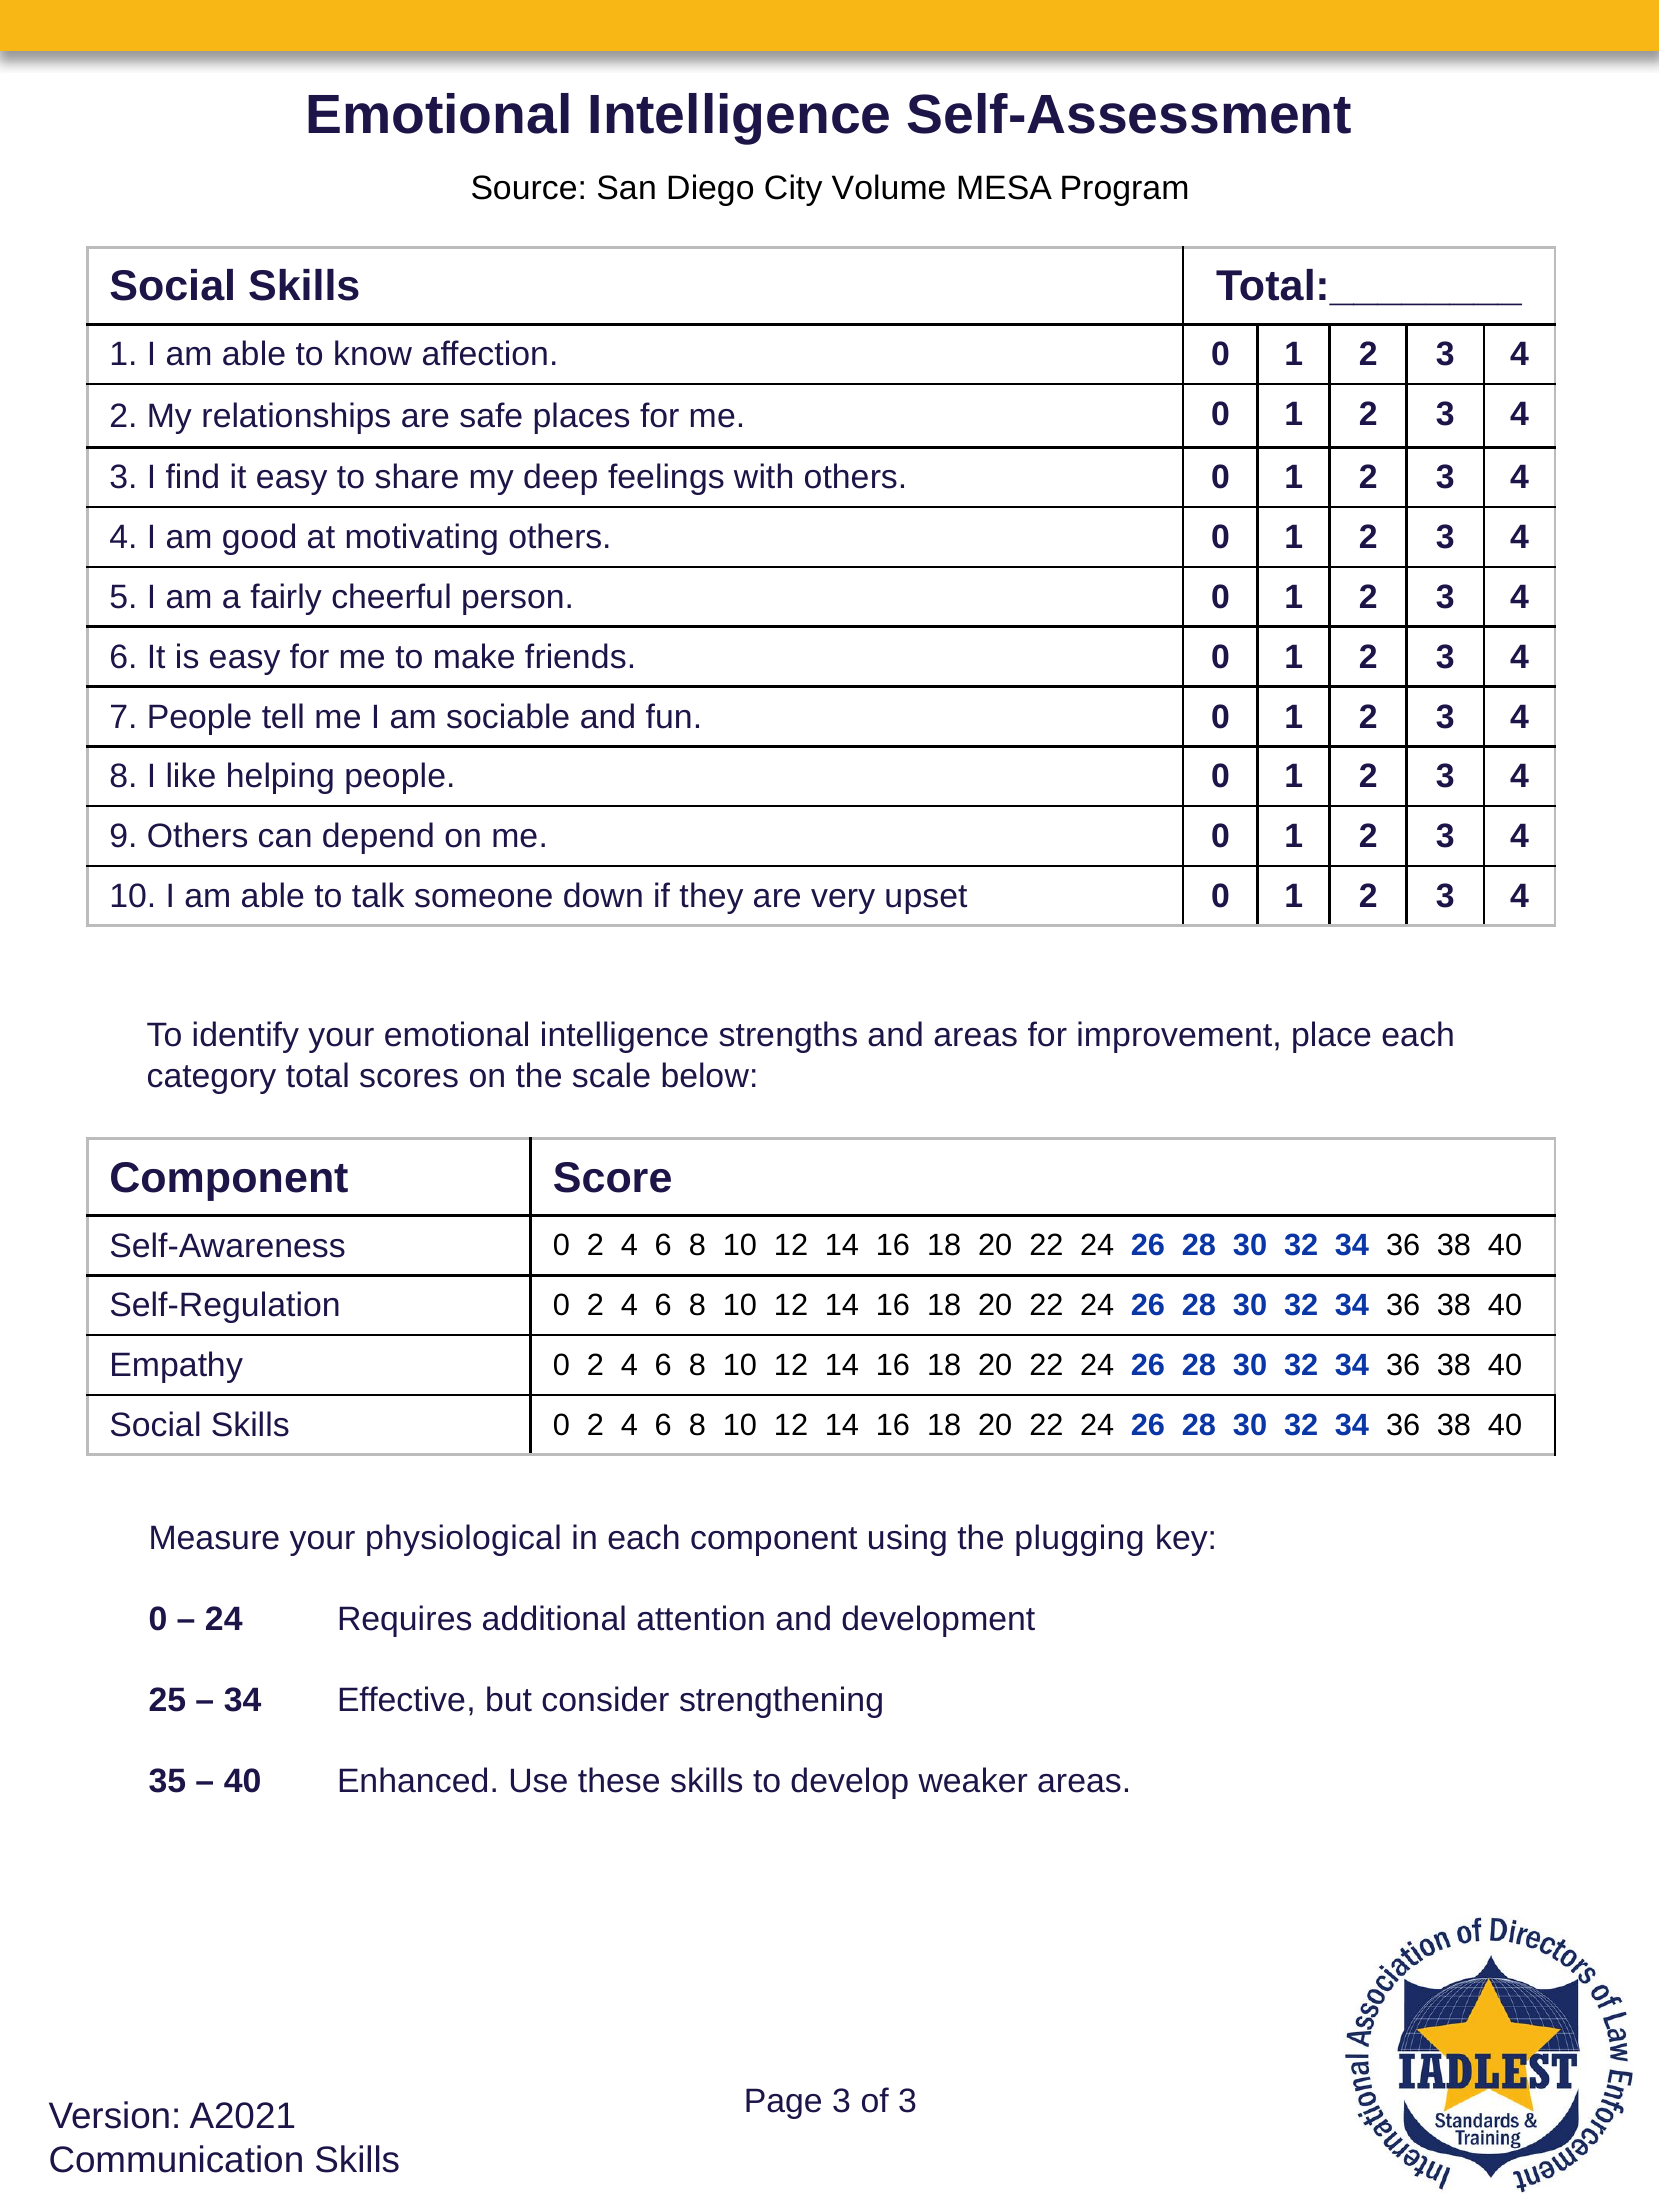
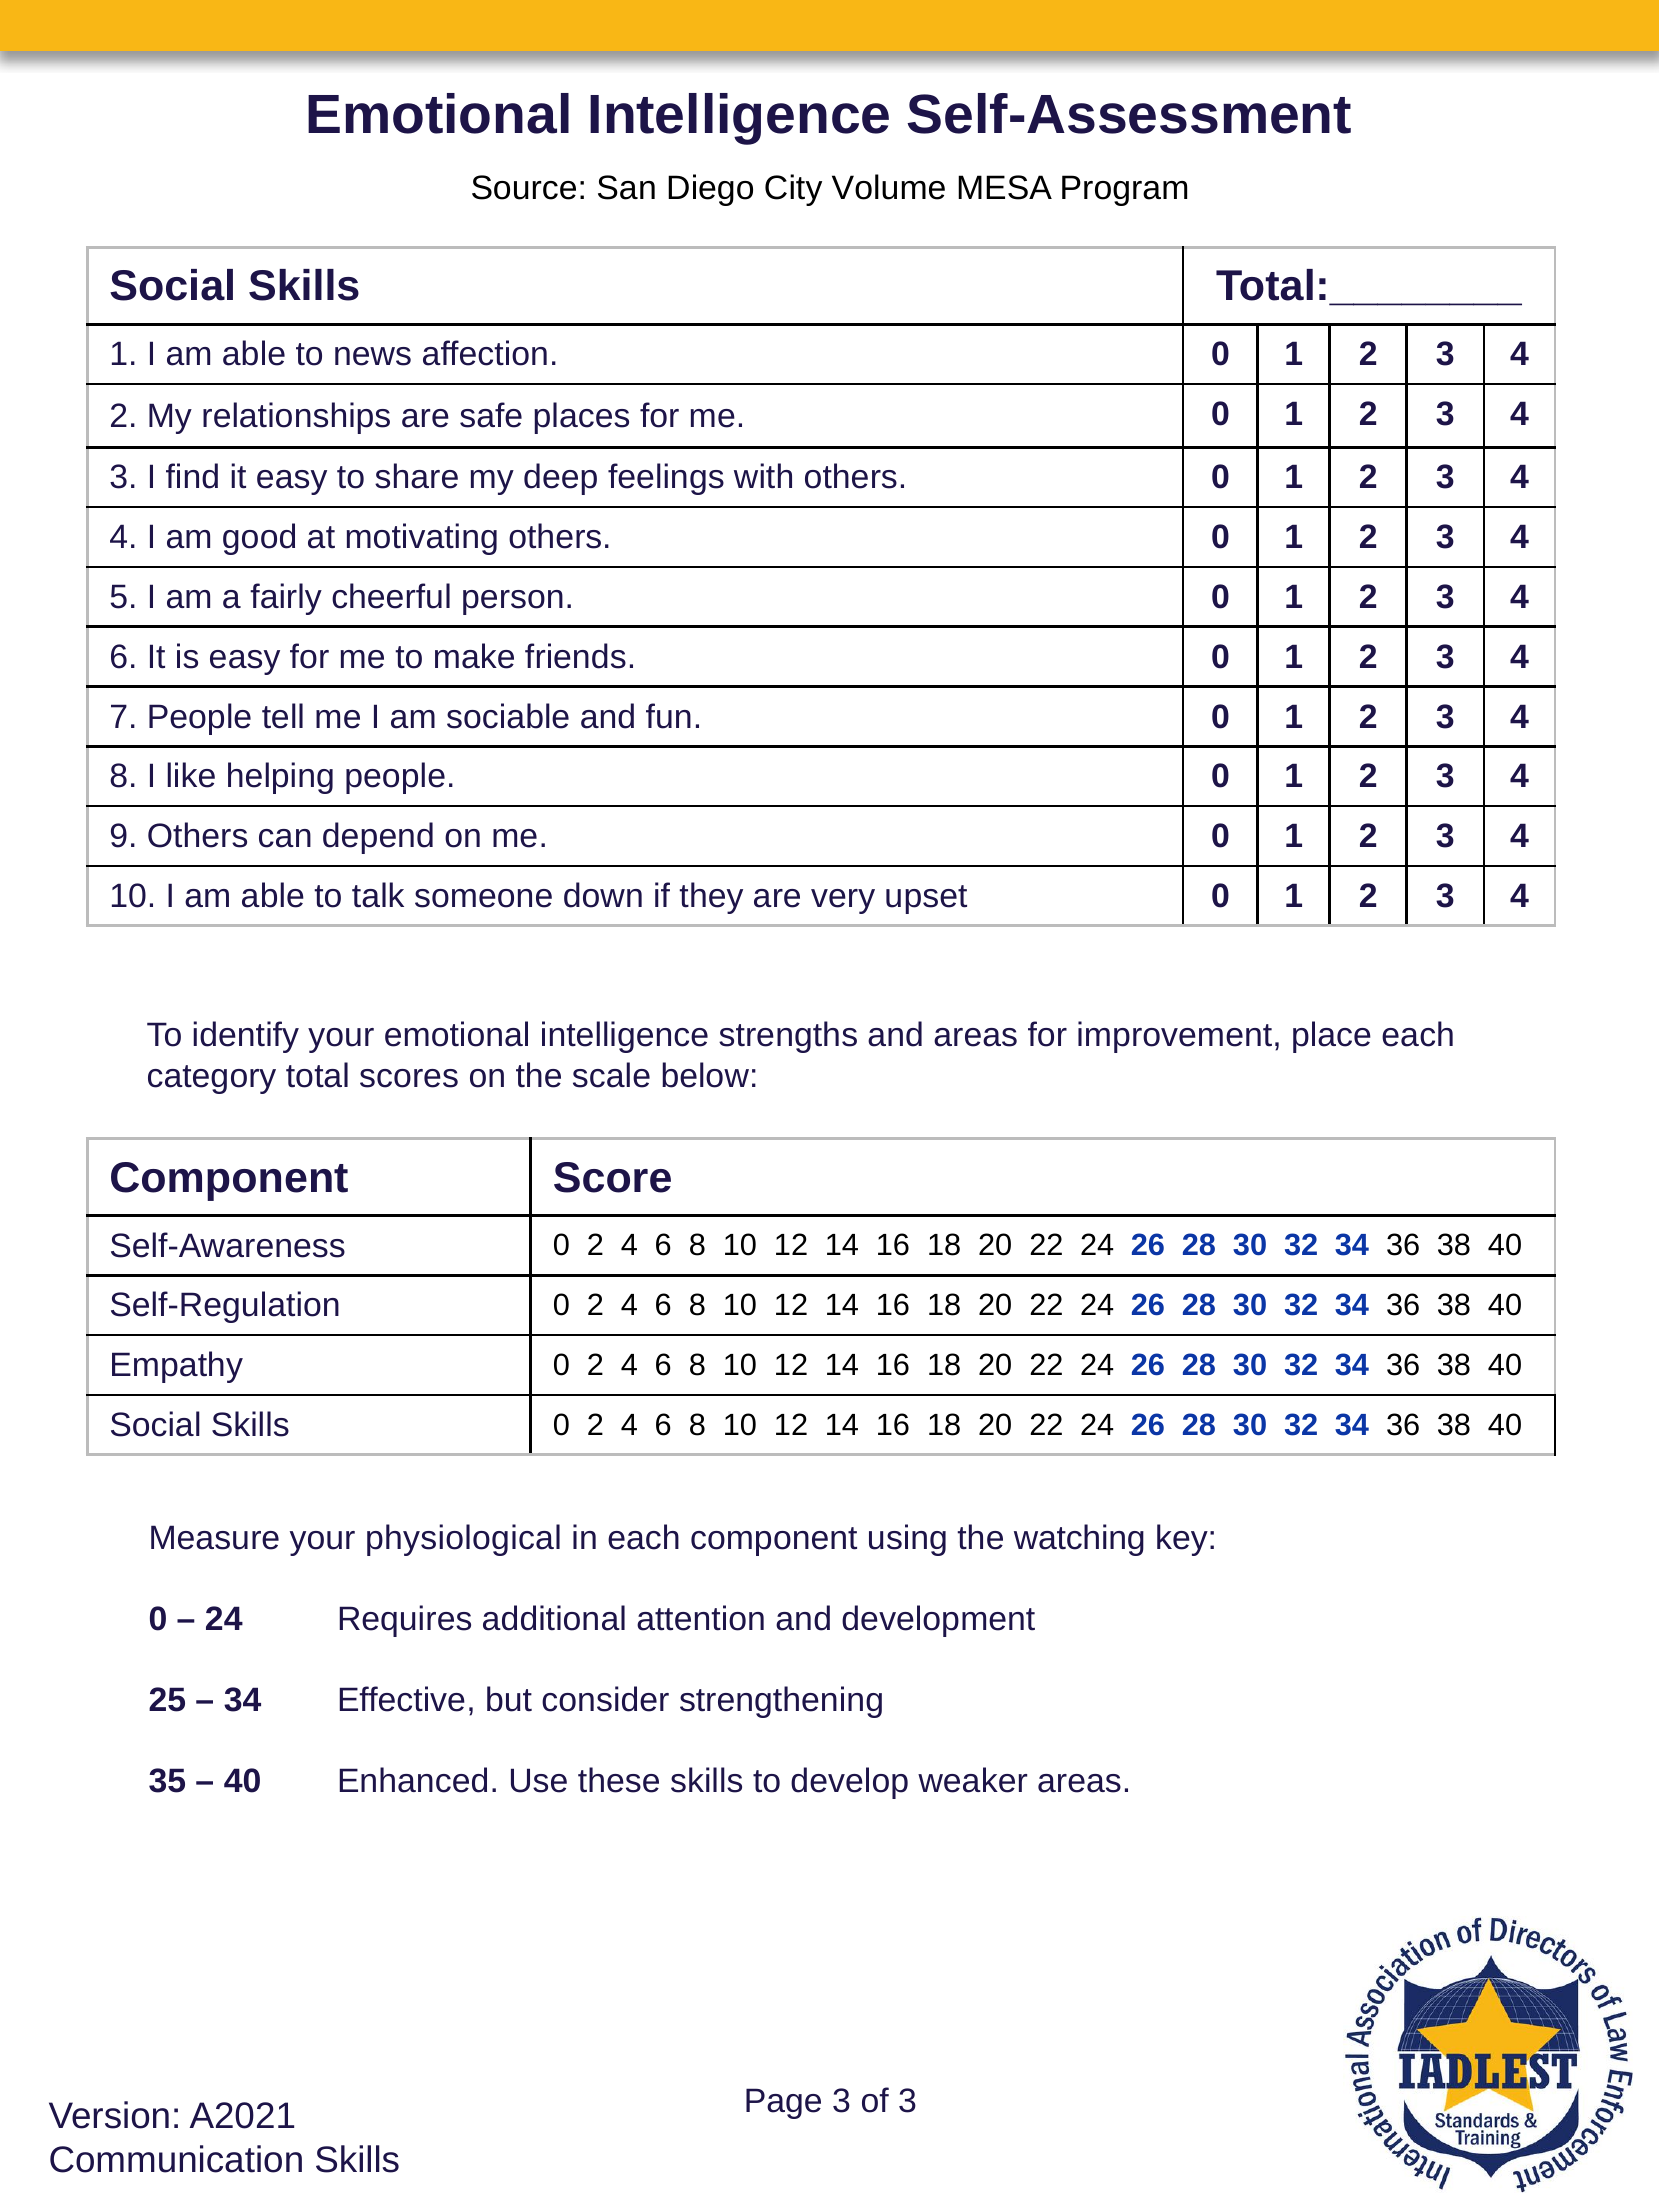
know: know -> news (373, 355)
plugging: plugging -> watching (1080, 1539)
